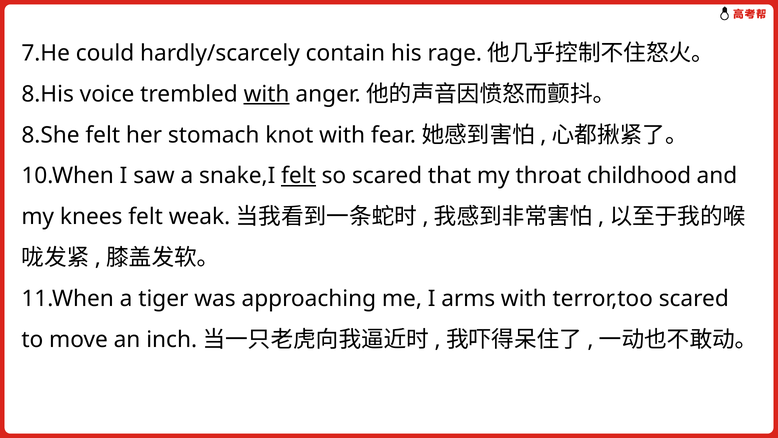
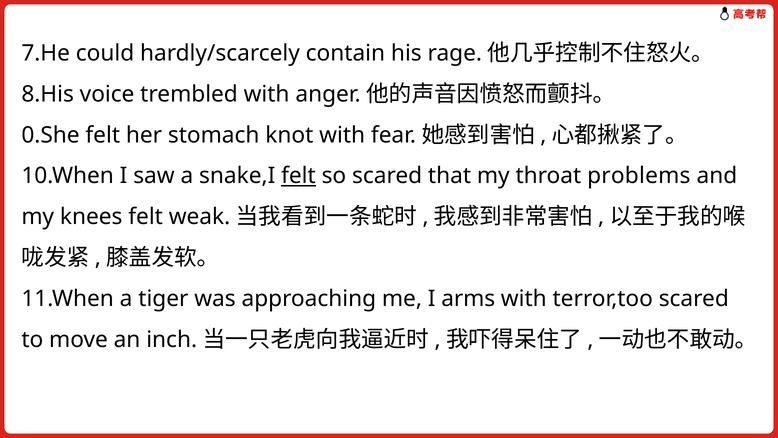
with underline: present -> none (267, 94)
8.She: 8.She -> 0.She (51, 135)
childhood: childhood -> problems (639, 176)
